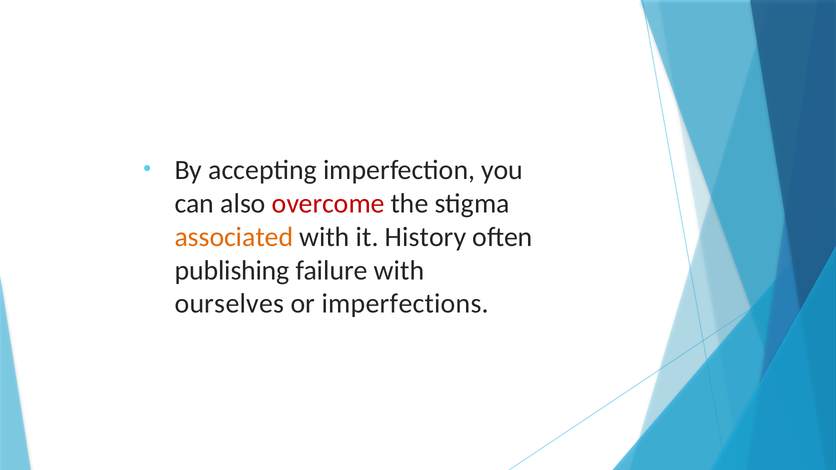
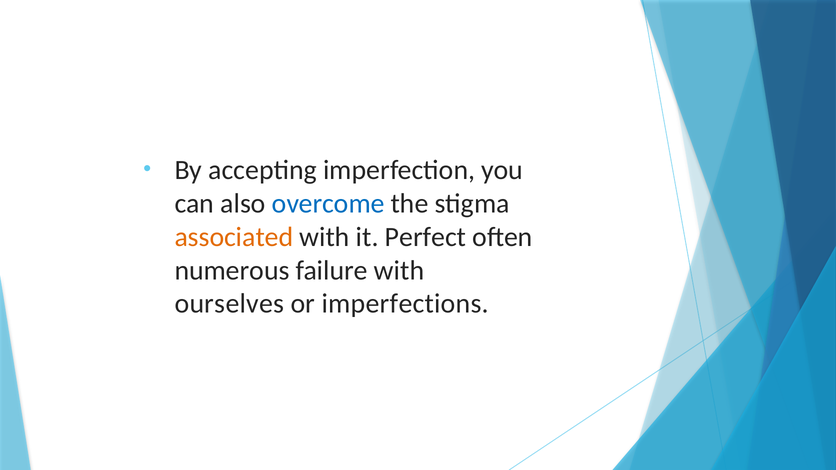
overcome colour: red -> blue (328, 204)
History: History -> Perfect (426, 237)
publishing: publishing -> numerous (232, 270)
